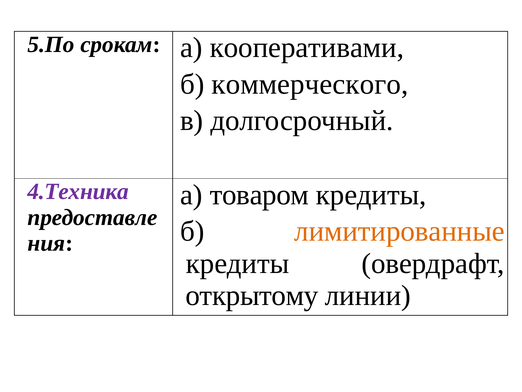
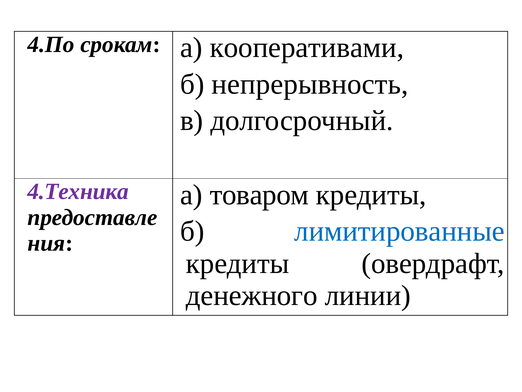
5.По: 5.По -> 4.По (51, 44)
коммерческого: коммерческого -> непрерывность (310, 84)
лимитированные colour: orange -> blue (399, 231)
открытому: открытому -> денежного (252, 295)
